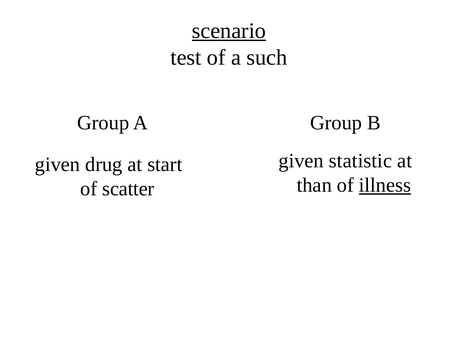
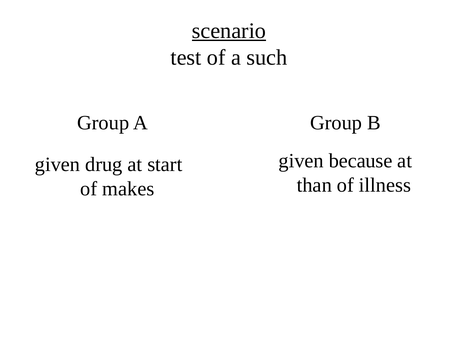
statistic: statistic -> because (361, 161)
illness underline: present -> none (385, 185)
scatter: scatter -> makes (128, 189)
